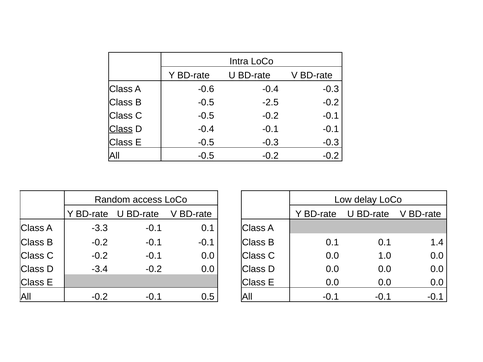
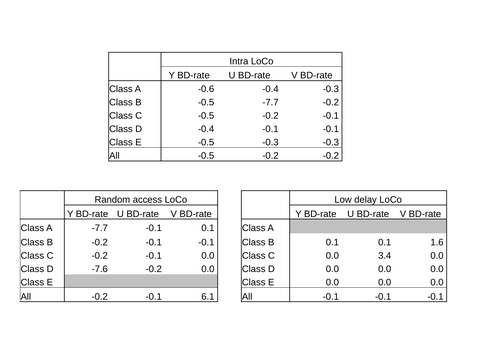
-0.5 -2.5: -2.5 -> -7.7 (270, 102)
Class underline: present -> none (121, 129)
A -3.3: -3.3 -> -7.7 (100, 228)
1.4: 1.4 -> 1.6 (437, 242)
1.0: 1.0 -> 3.4 (385, 256)
-3.4: -3.4 -> -7.6 (100, 269)
0.5: 0.5 -> 6.1 (208, 297)
